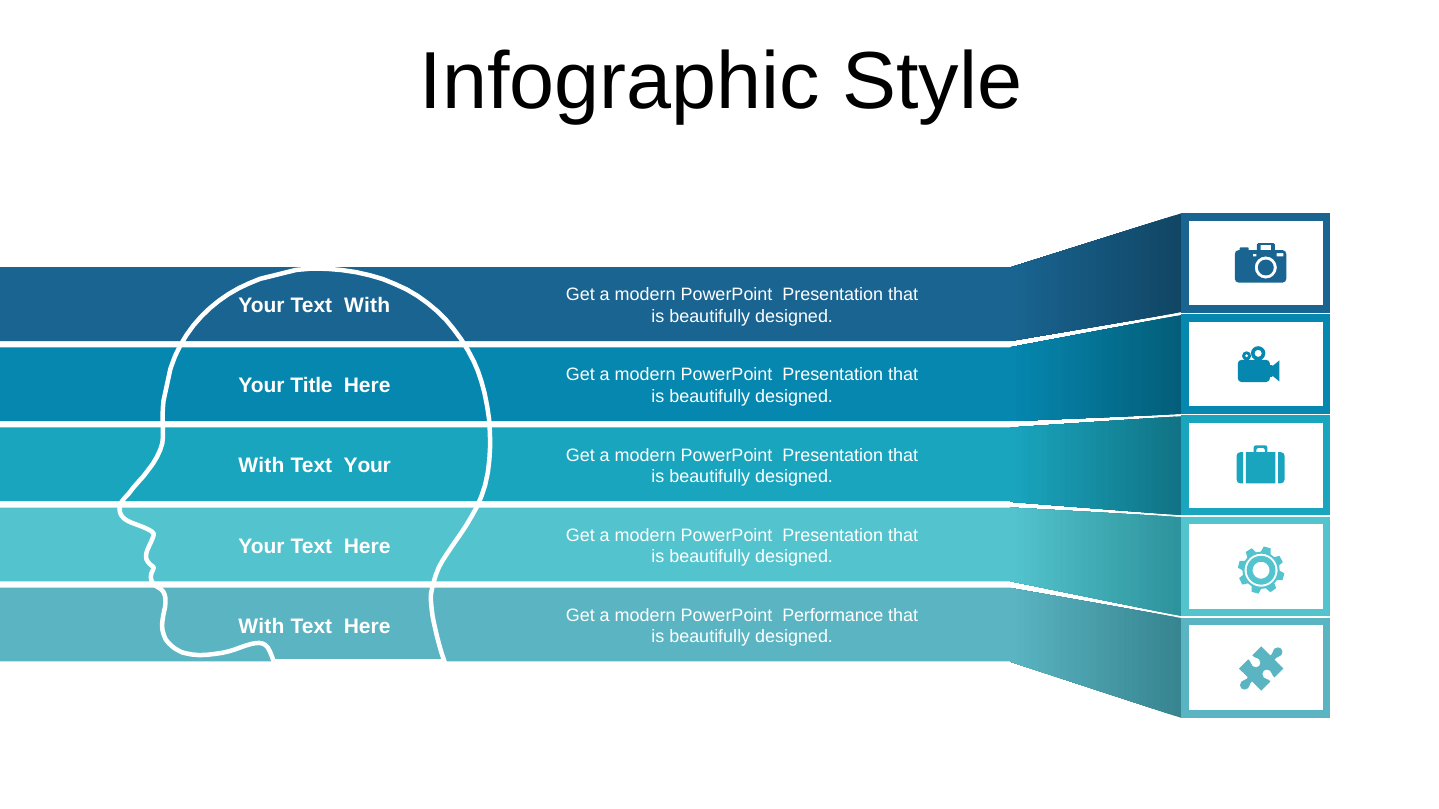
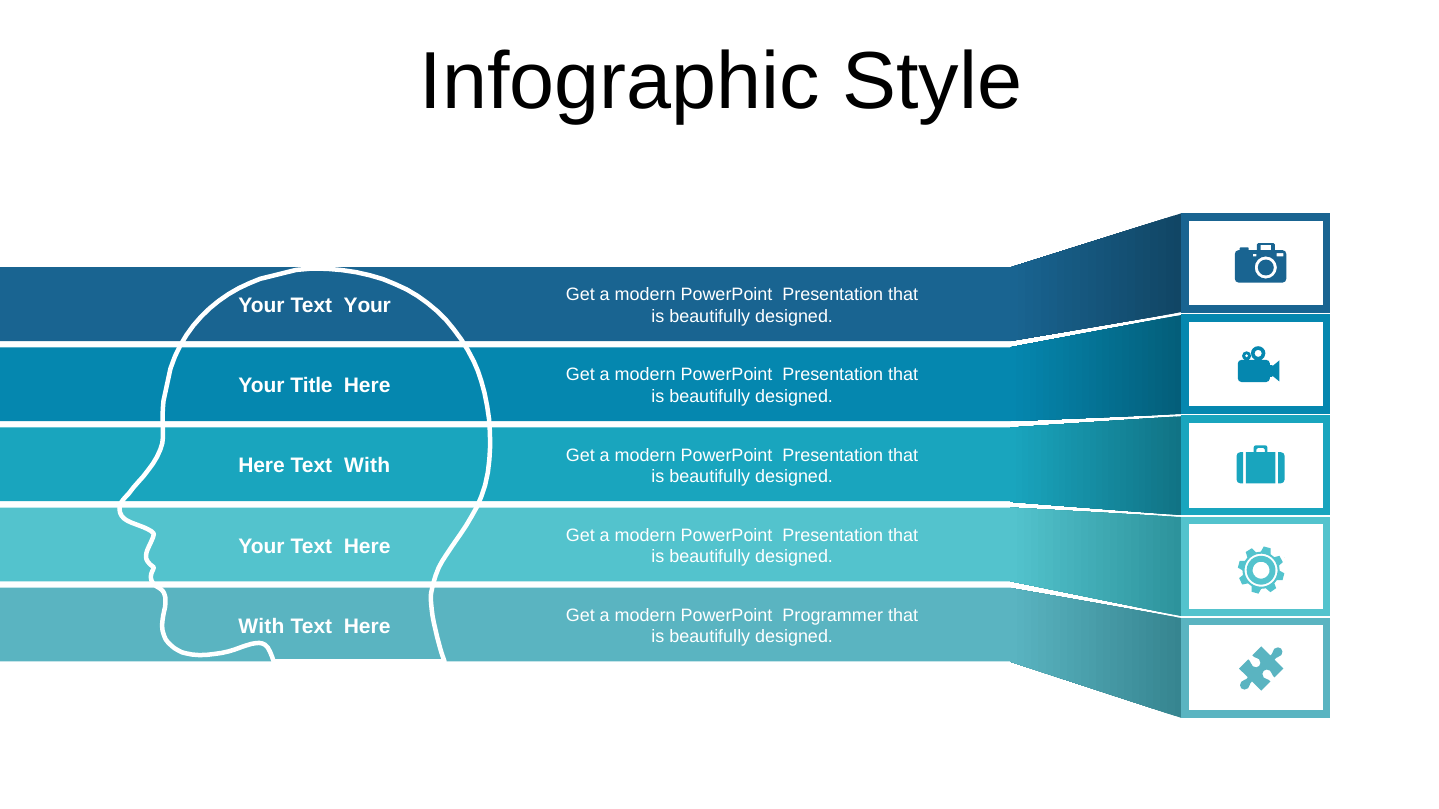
Text With: With -> Your (367, 306)
With: With -> Here (262, 466)
Text Your: Your -> With (367, 466)
Performance: Performance -> Programmer (833, 616)
